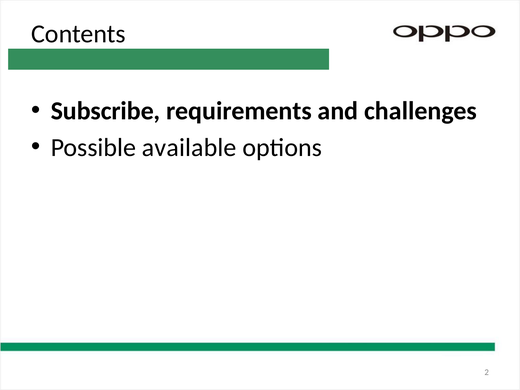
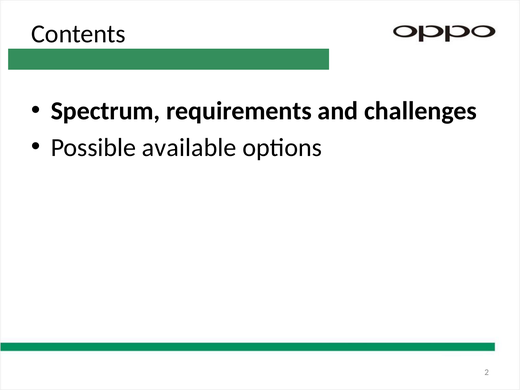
Subscribe: Subscribe -> Spectrum (106, 111)
